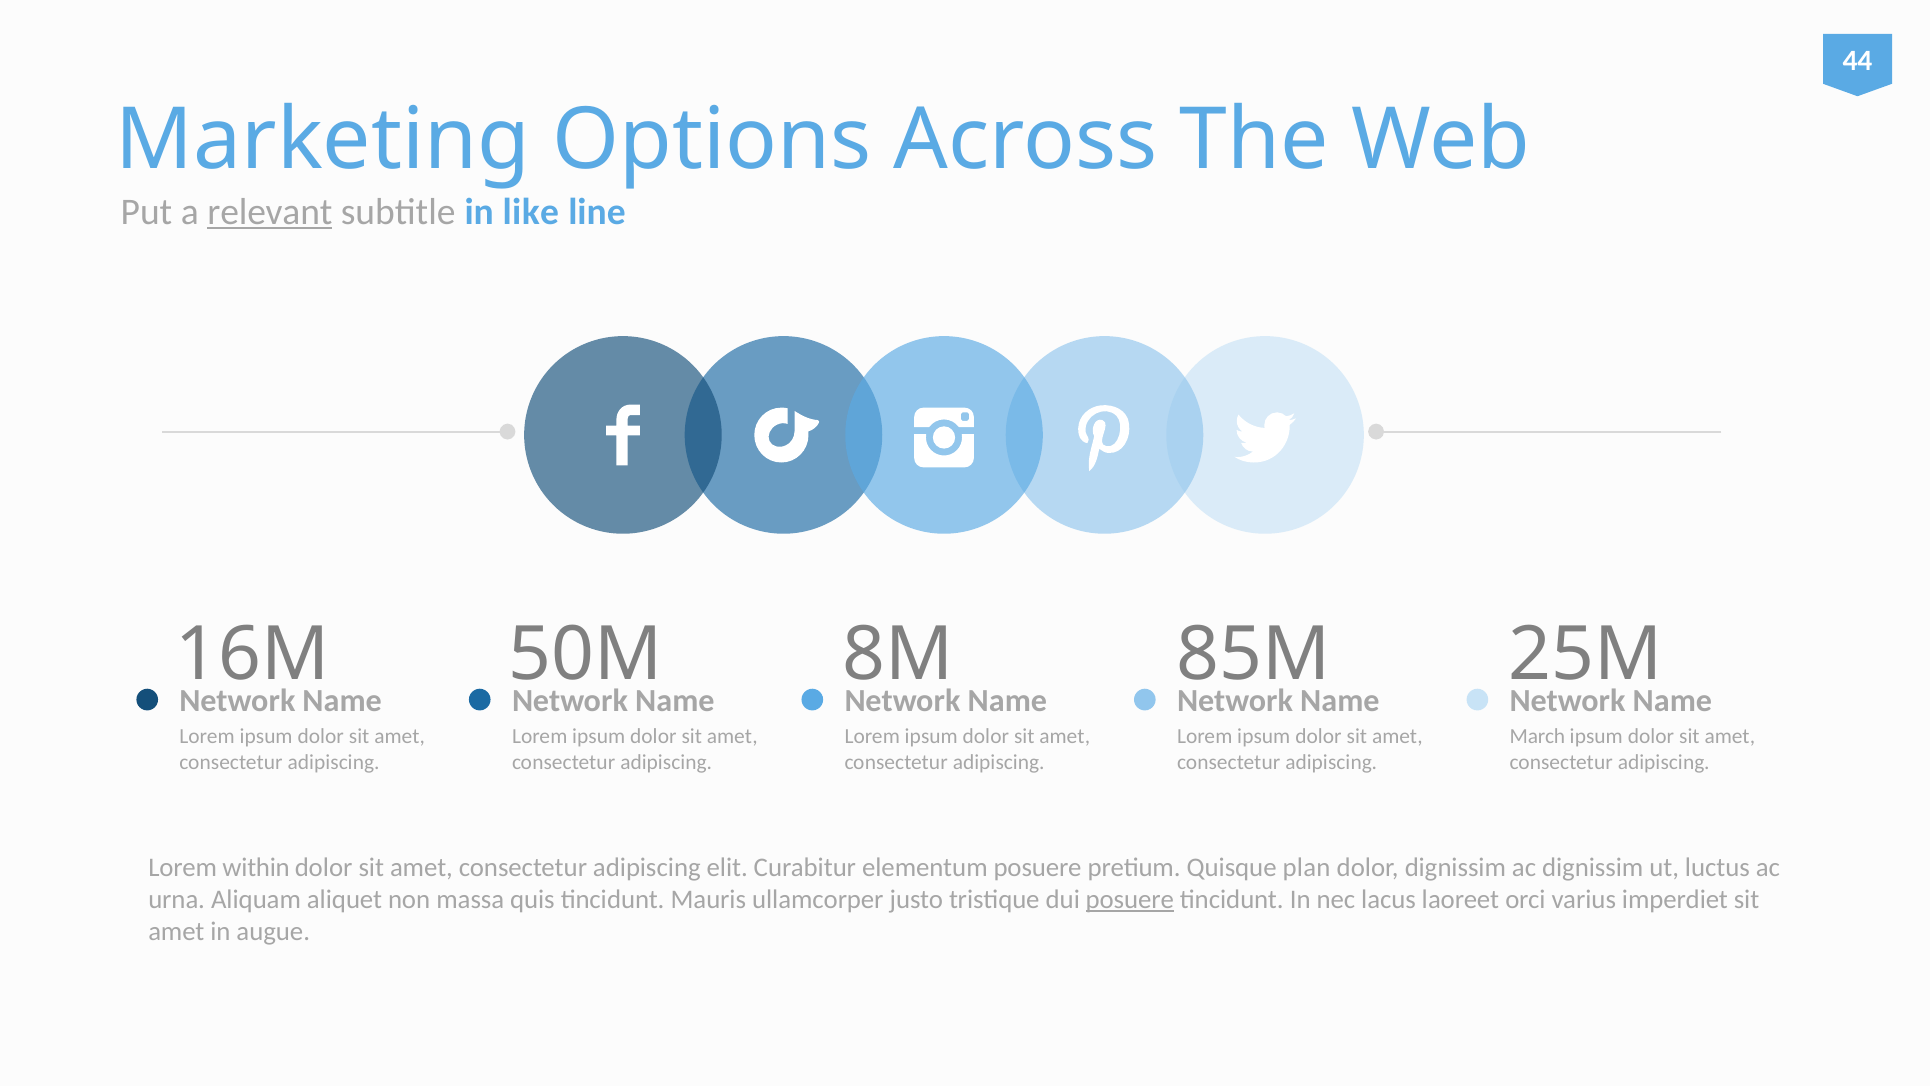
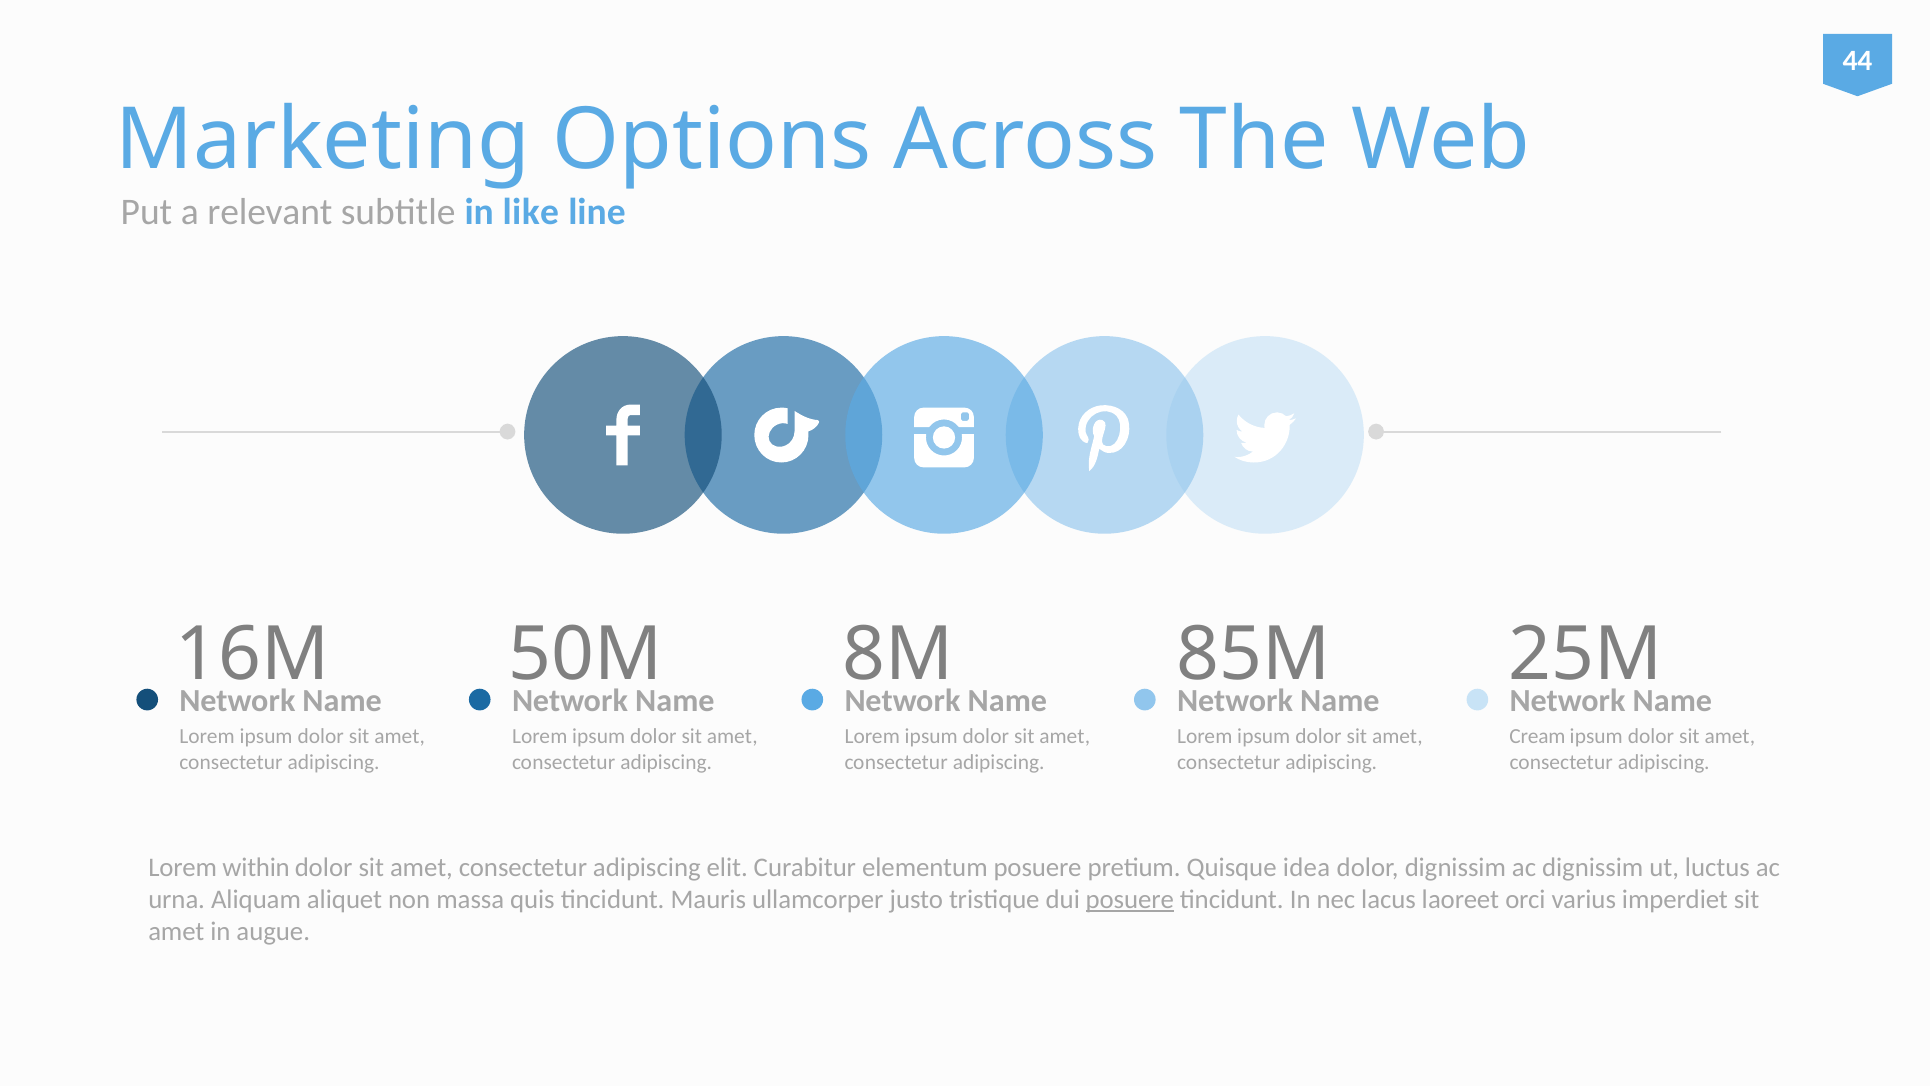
relevant underline: present -> none (270, 212)
March: March -> Cream (1537, 737)
plan: plan -> idea (1307, 867)
